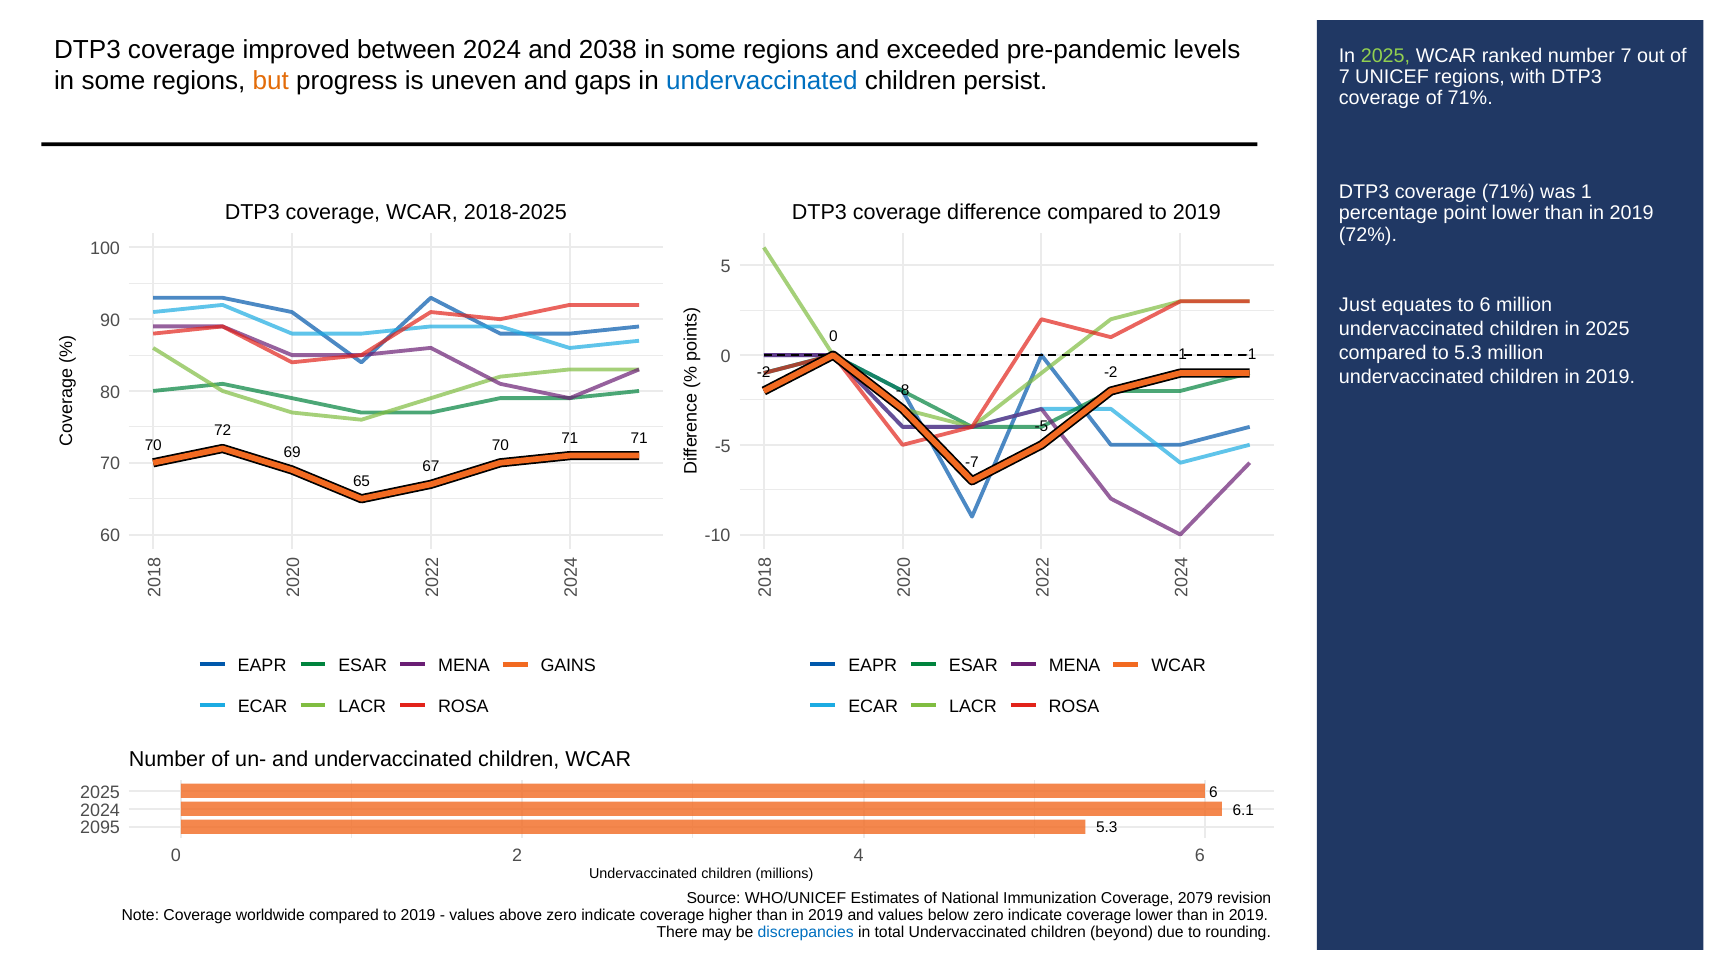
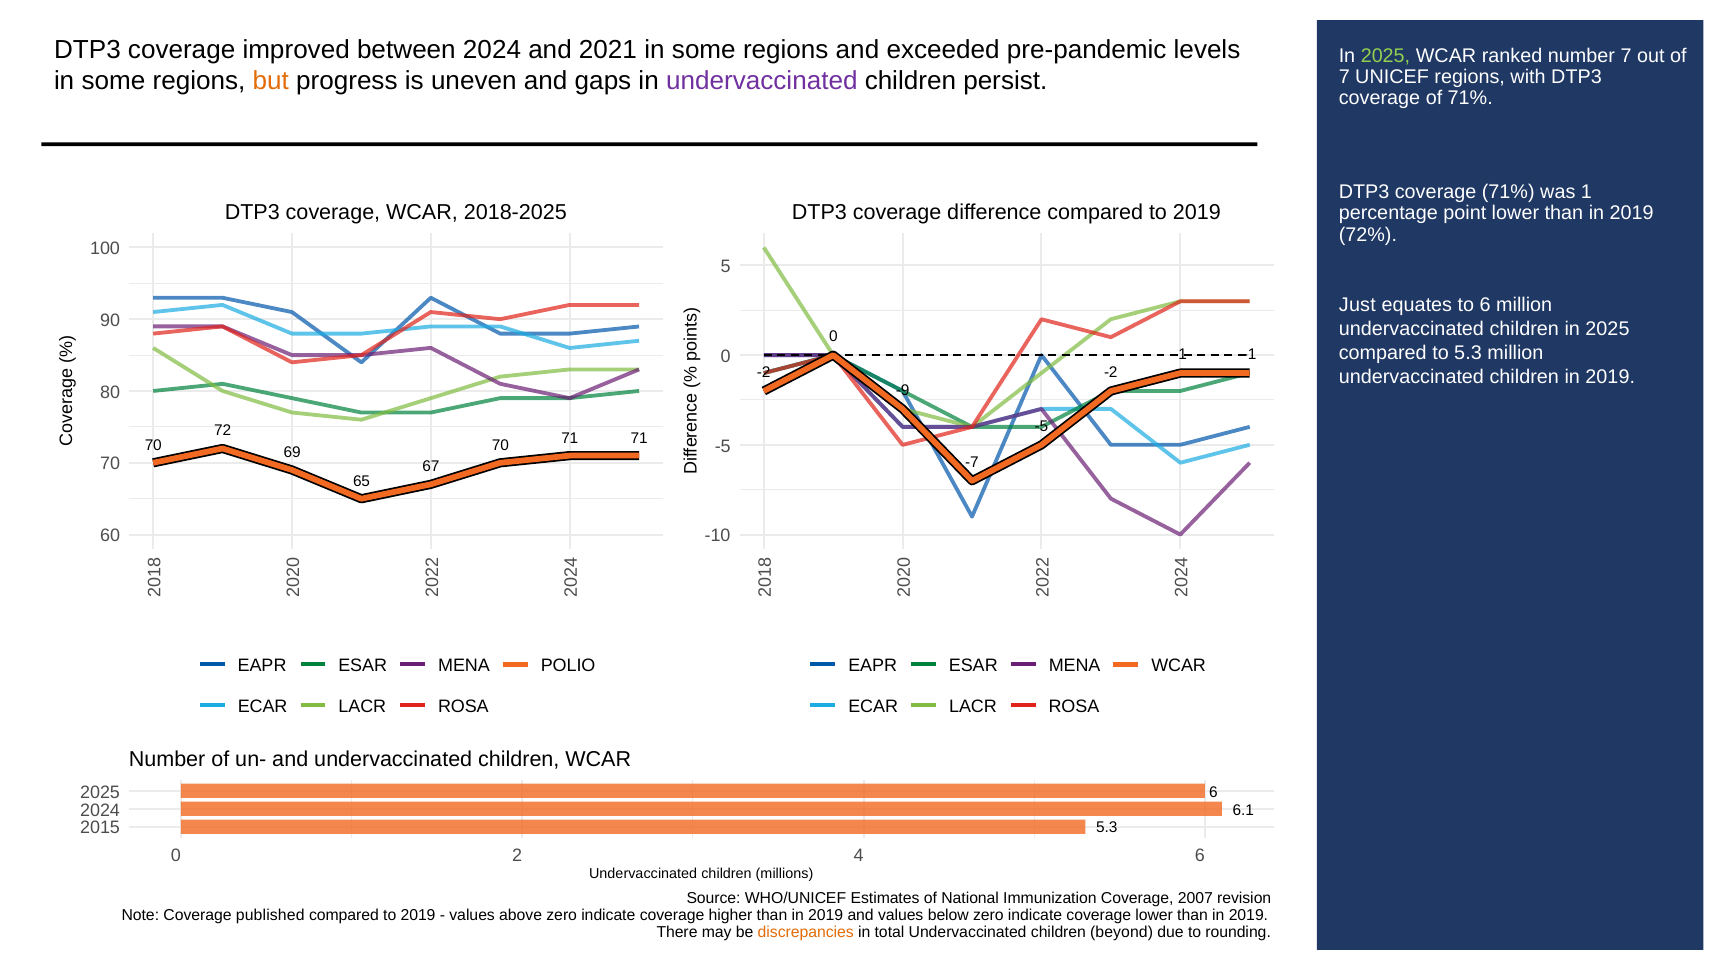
2038: 2038 -> 2021 (608, 50)
undervaccinated colour: blue -> purple (762, 81)
-8: -8 -> -9 (903, 390)
GAINS: GAINS -> POLIO (568, 666)
2095: 2095 -> 2015 (100, 828)
2079: 2079 -> 2007 (1195, 898)
worldwide: worldwide -> published (270, 915)
discrepancies colour: blue -> orange (806, 932)
